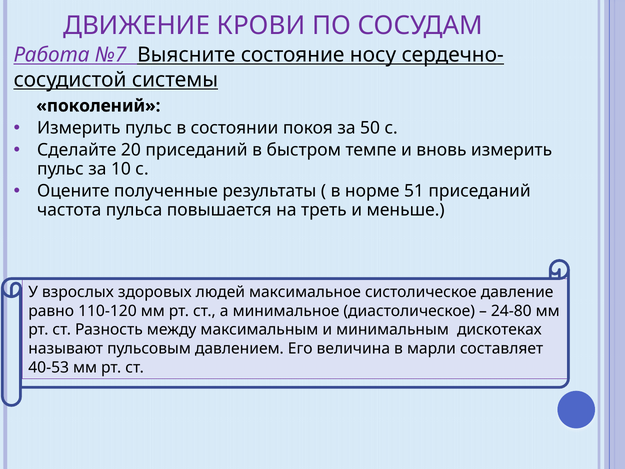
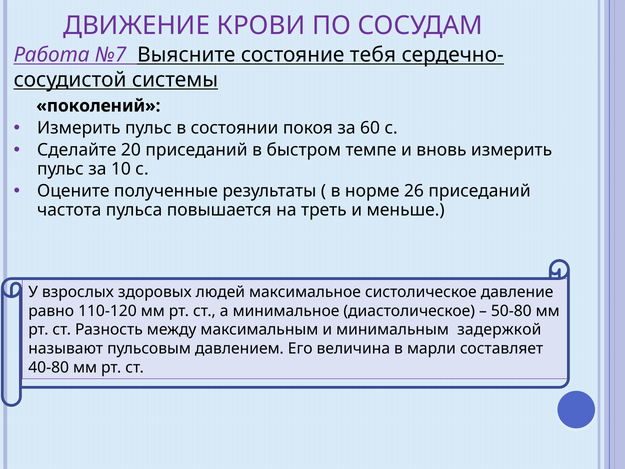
носу: носу -> тебя (373, 55)
50: 50 -> 60 (370, 128)
51: 51 -> 26 (414, 191)
24-80: 24-80 -> 50-80 (511, 311)
дискотеках: дискотеках -> задержкой (499, 330)
40-53: 40-53 -> 40-80 (49, 367)
